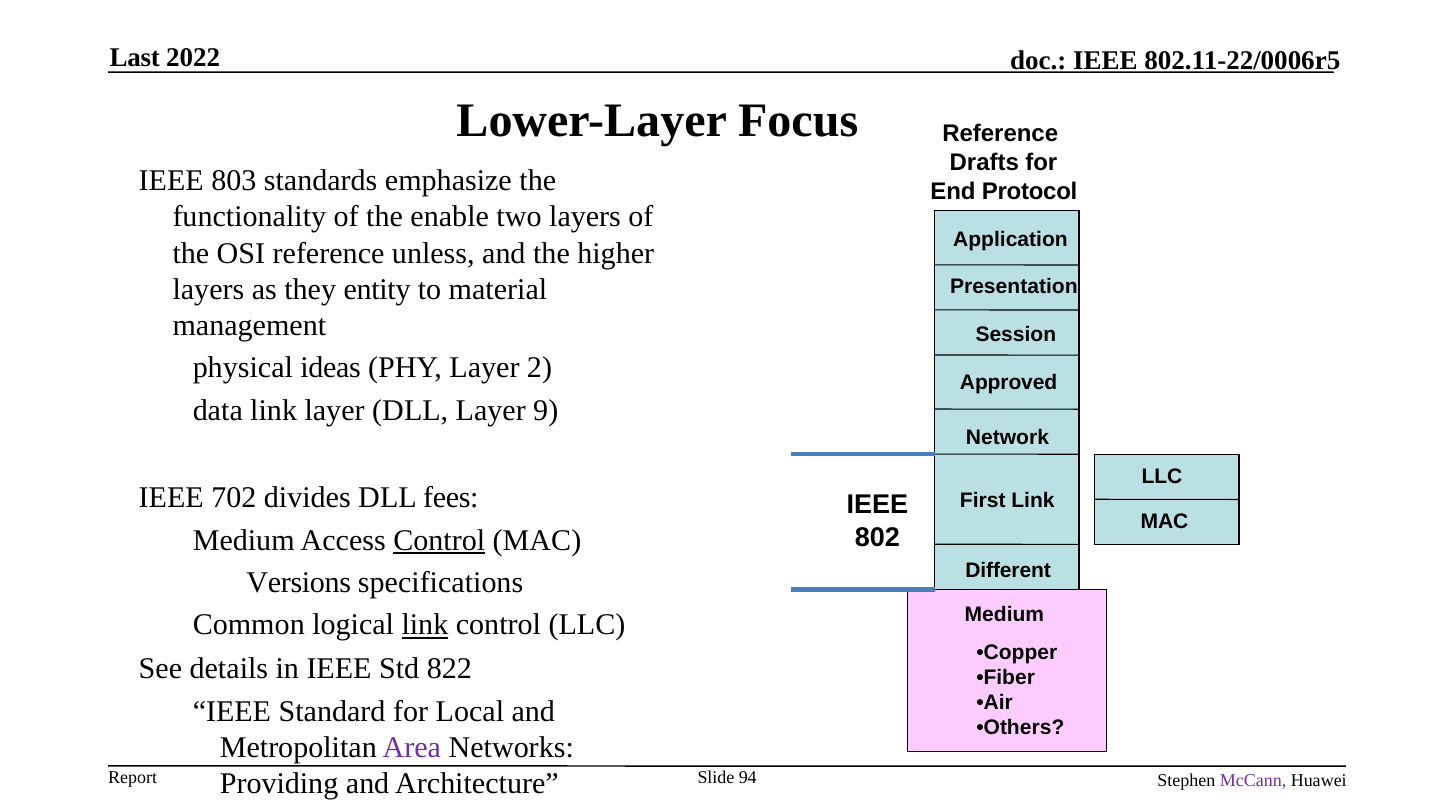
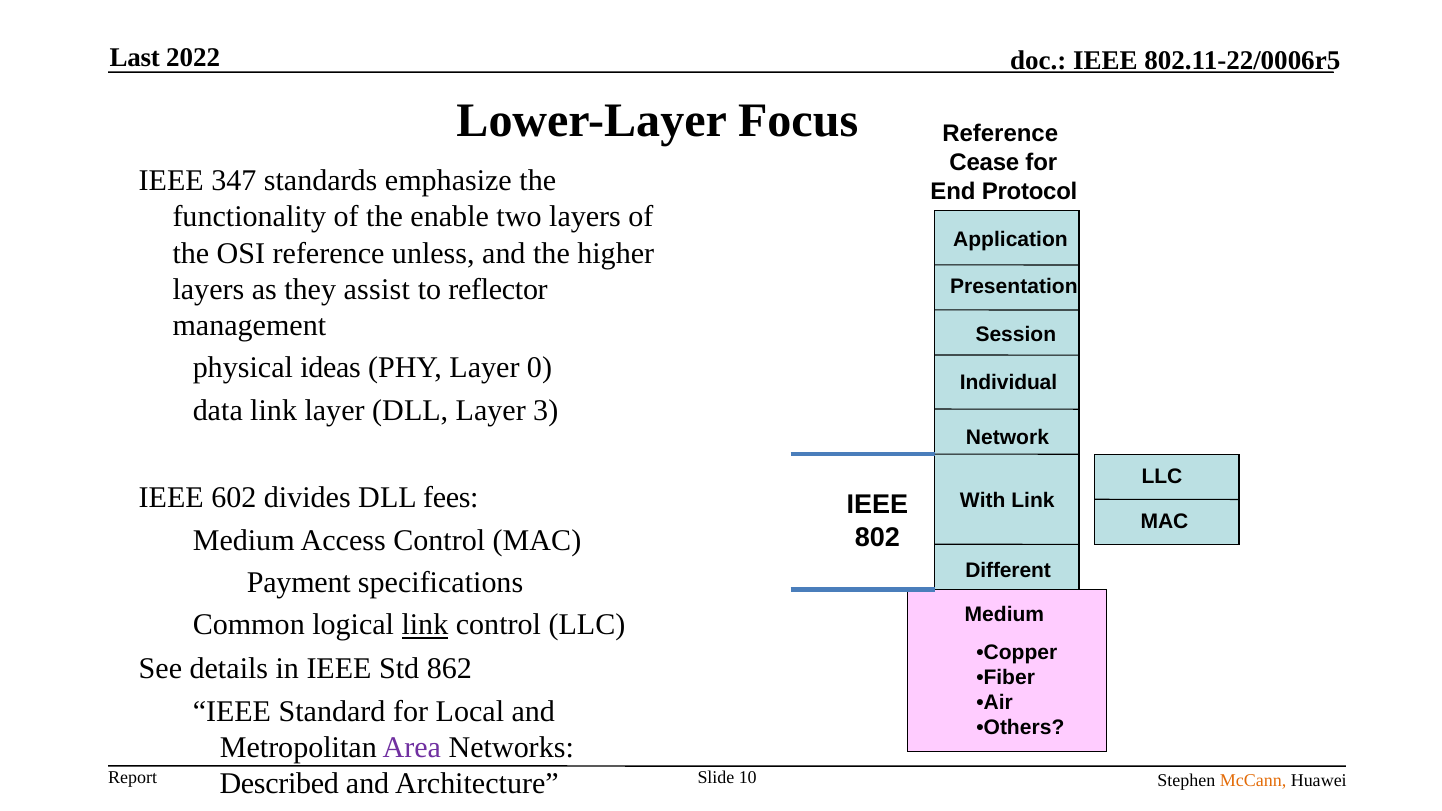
Drafts: Drafts -> Cease (984, 162)
803: 803 -> 347 (234, 181)
entity: entity -> assist (377, 289)
material: material -> reflector (498, 289)
2: 2 -> 0 (540, 368)
Approved: Approved -> Individual (1009, 382)
9: 9 -> 3 (546, 411)
702: 702 -> 602 (234, 497)
First: First -> With (983, 501)
Control underline: present -> none (439, 540)
Versions: Versions -> Payment (299, 582)
822: 822 -> 862 (449, 669)
94: 94 -> 10 (748, 778)
Providing: Providing -> Described (279, 784)
McCann colour: purple -> orange (1253, 781)
